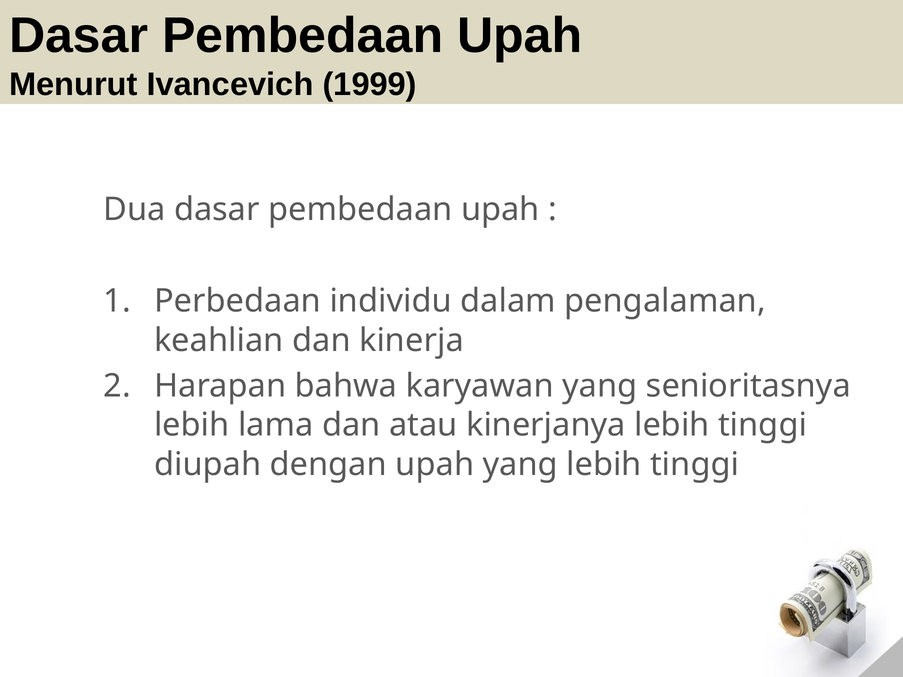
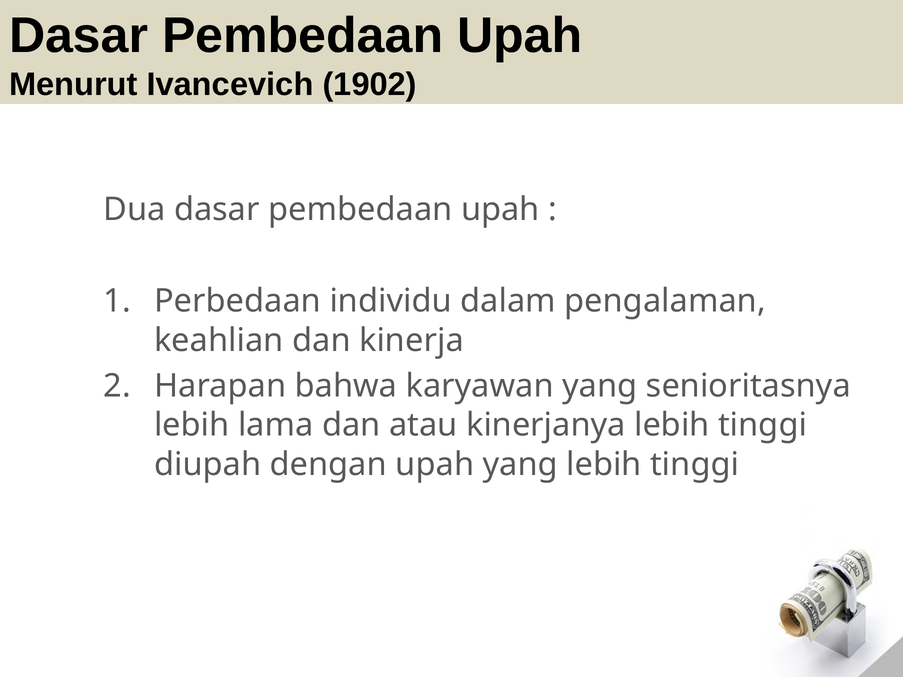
1999: 1999 -> 1902 (370, 84)
